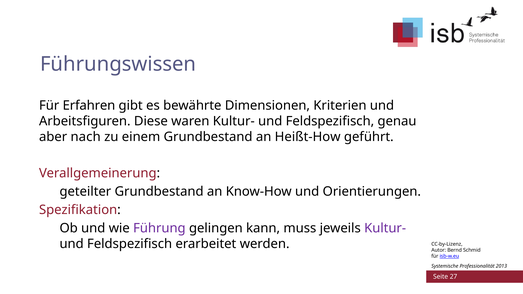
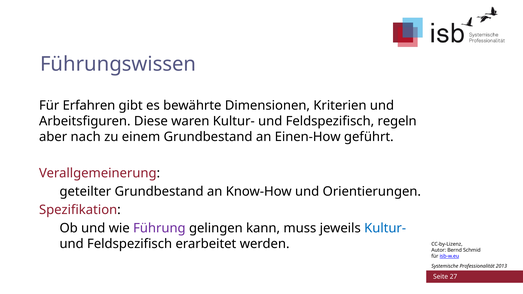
genau: genau -> regeln (397, 121)
Heißt-How: Heißt-How -> Einen-How (308, 137)
Kultur- colour: purple -> blue (385, 228)
